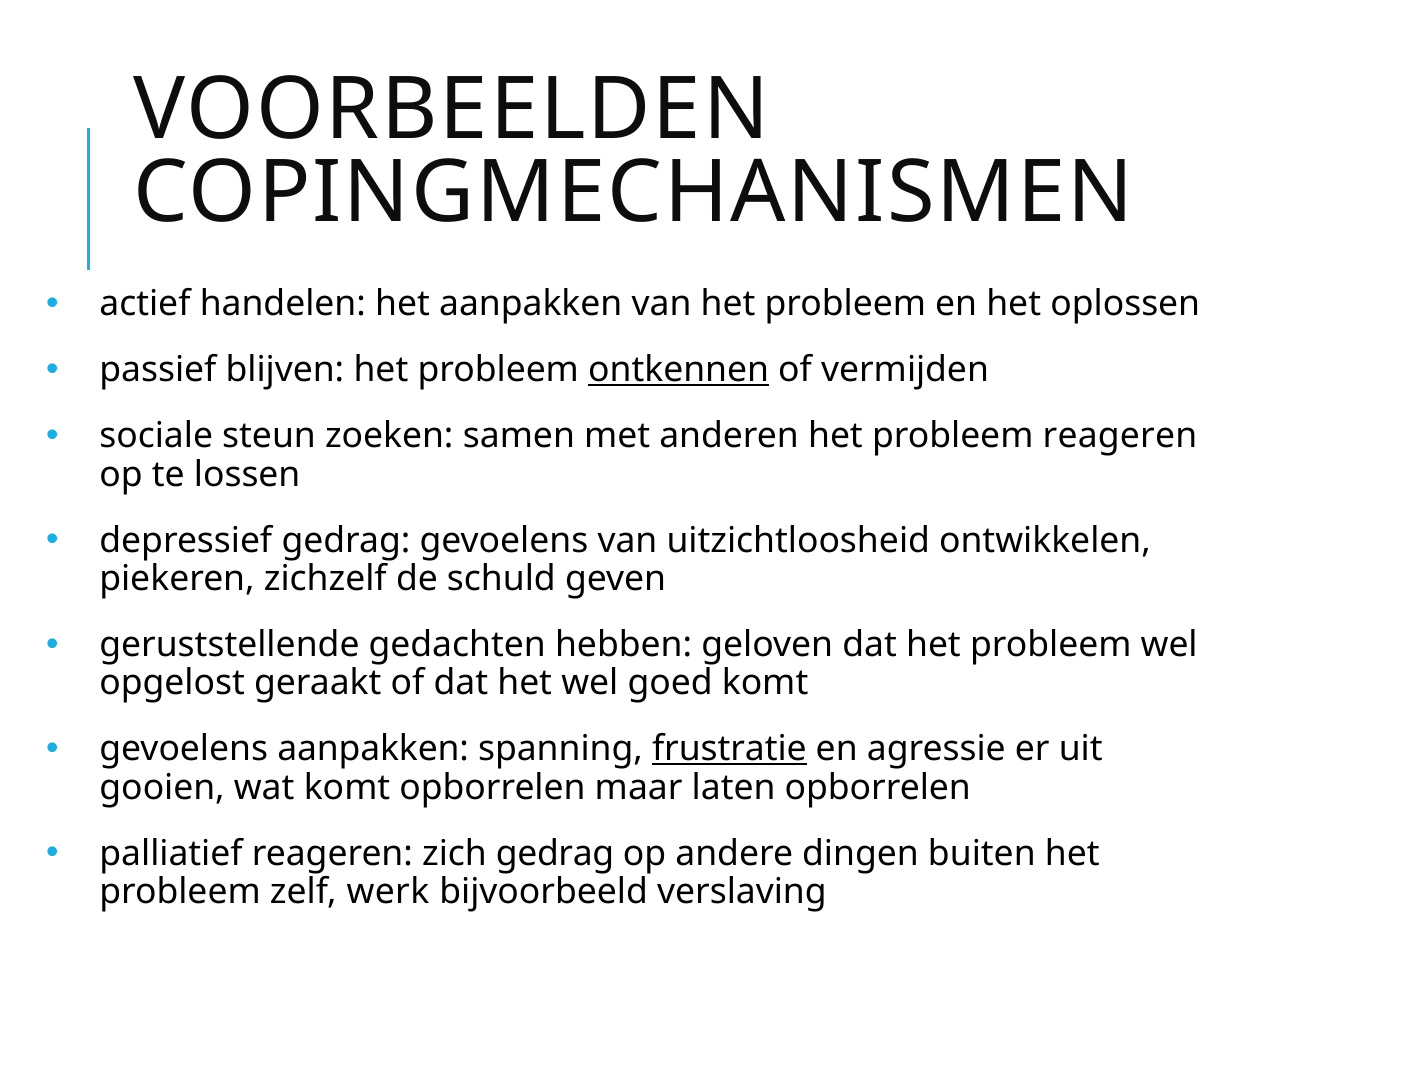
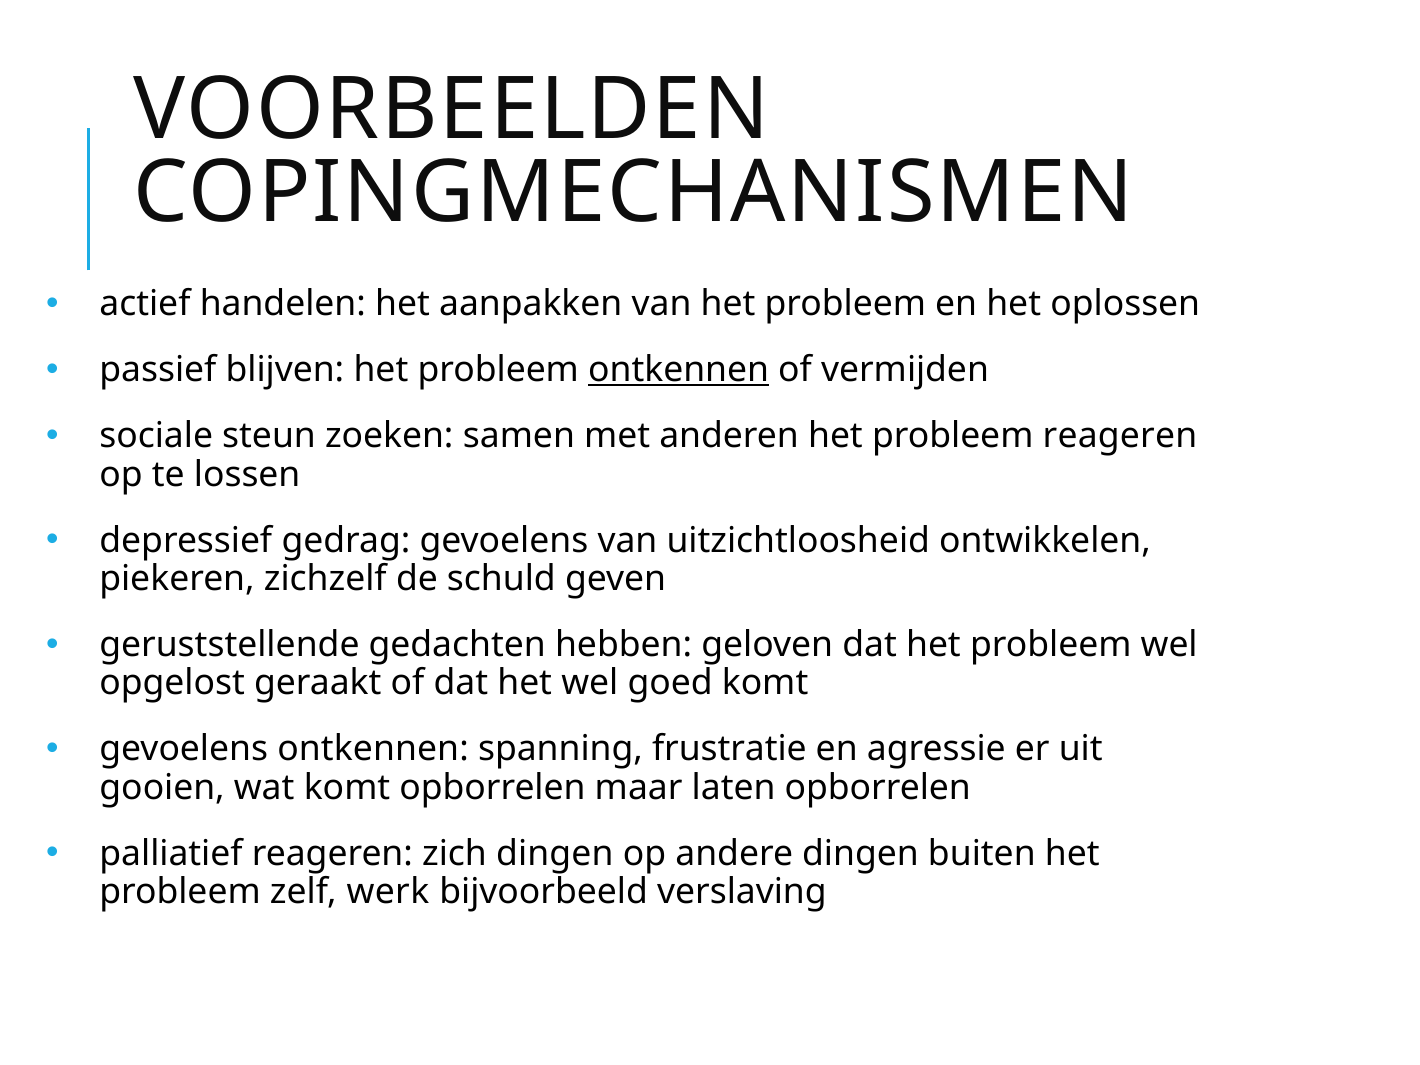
gevoelens aanpakken: aanpakken -> ontkennen (373, 749)
frustratie underline: present -> none (729, 749)
zich gedrag: gedrag -> dingen (555, 853)
